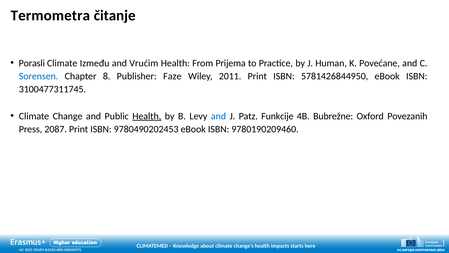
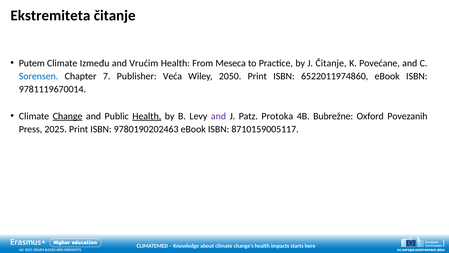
Termometra: Termometra -> Ekstremiteta (50, 16)
Porasli: Porasli -> Putem (32, 63)
Prijema: Prijema -> Meseca (231, 63)
J Human: Human -> Čitanje (331, 63)
8: 8 -> 7 (107, 76)
Faze: Faze -> Veća (172, 76)
2011: 2011 -> 2050 (230, 76)
5781426844950: 5781426844950 -> 6522011974860 (335, 76)
3100477311745: 3100477311745 -> 9781119670014 (52, 89)
Change underline: none -> present (68, 116)
and colour: blue -> purple (219, 116)
Funkcije: Funkcije -> Protoka (277, 116)
2087: 2087 -> 2025 (56, 129)
9780490202453: 9780490202453 -> 9780190202463 (146, 129)
9780190209460: 9780190209460 -> 8710159005117 (265, 129)
